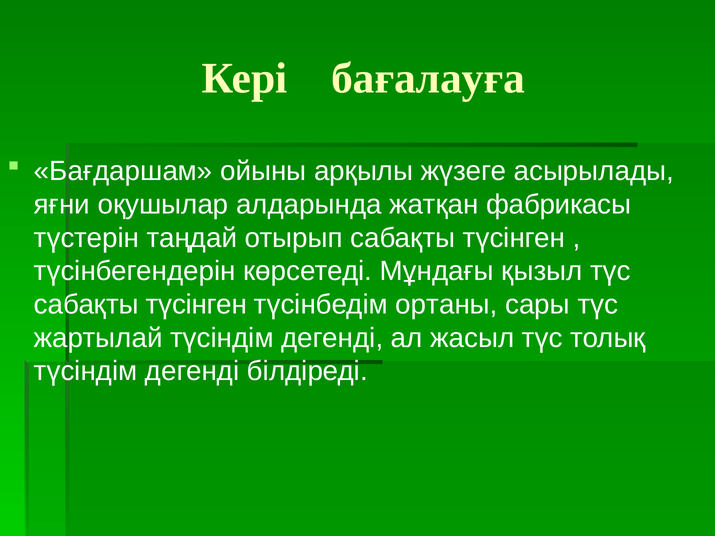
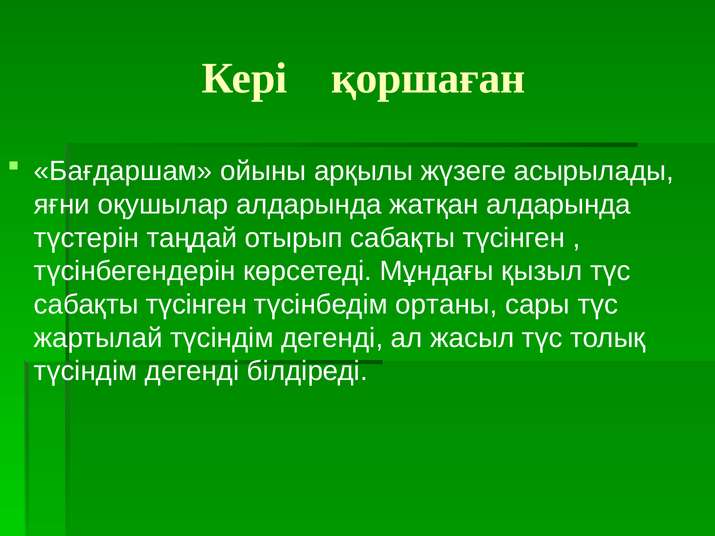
бағалауға: бағалауға -> қоршаған (428, 78)
жатқан фабрикасы: фабрикасы -> алдарында (559, 205)
